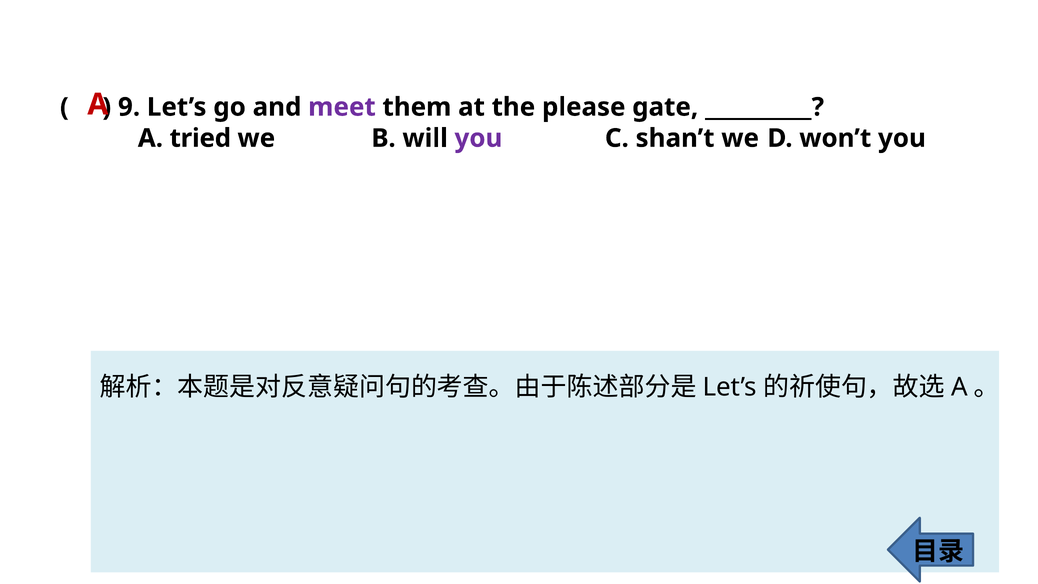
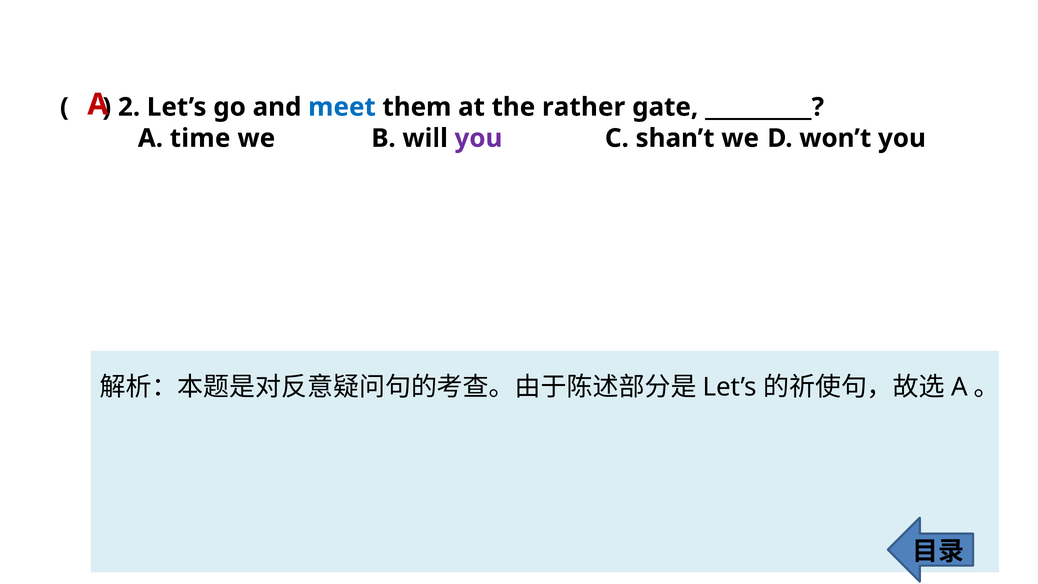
9: 9 -> 2 (129, 107)
meet colour: purple -> blue (342, 107)
please: please -> rather (584, 107)
tried: tried -> time (200, 138)
